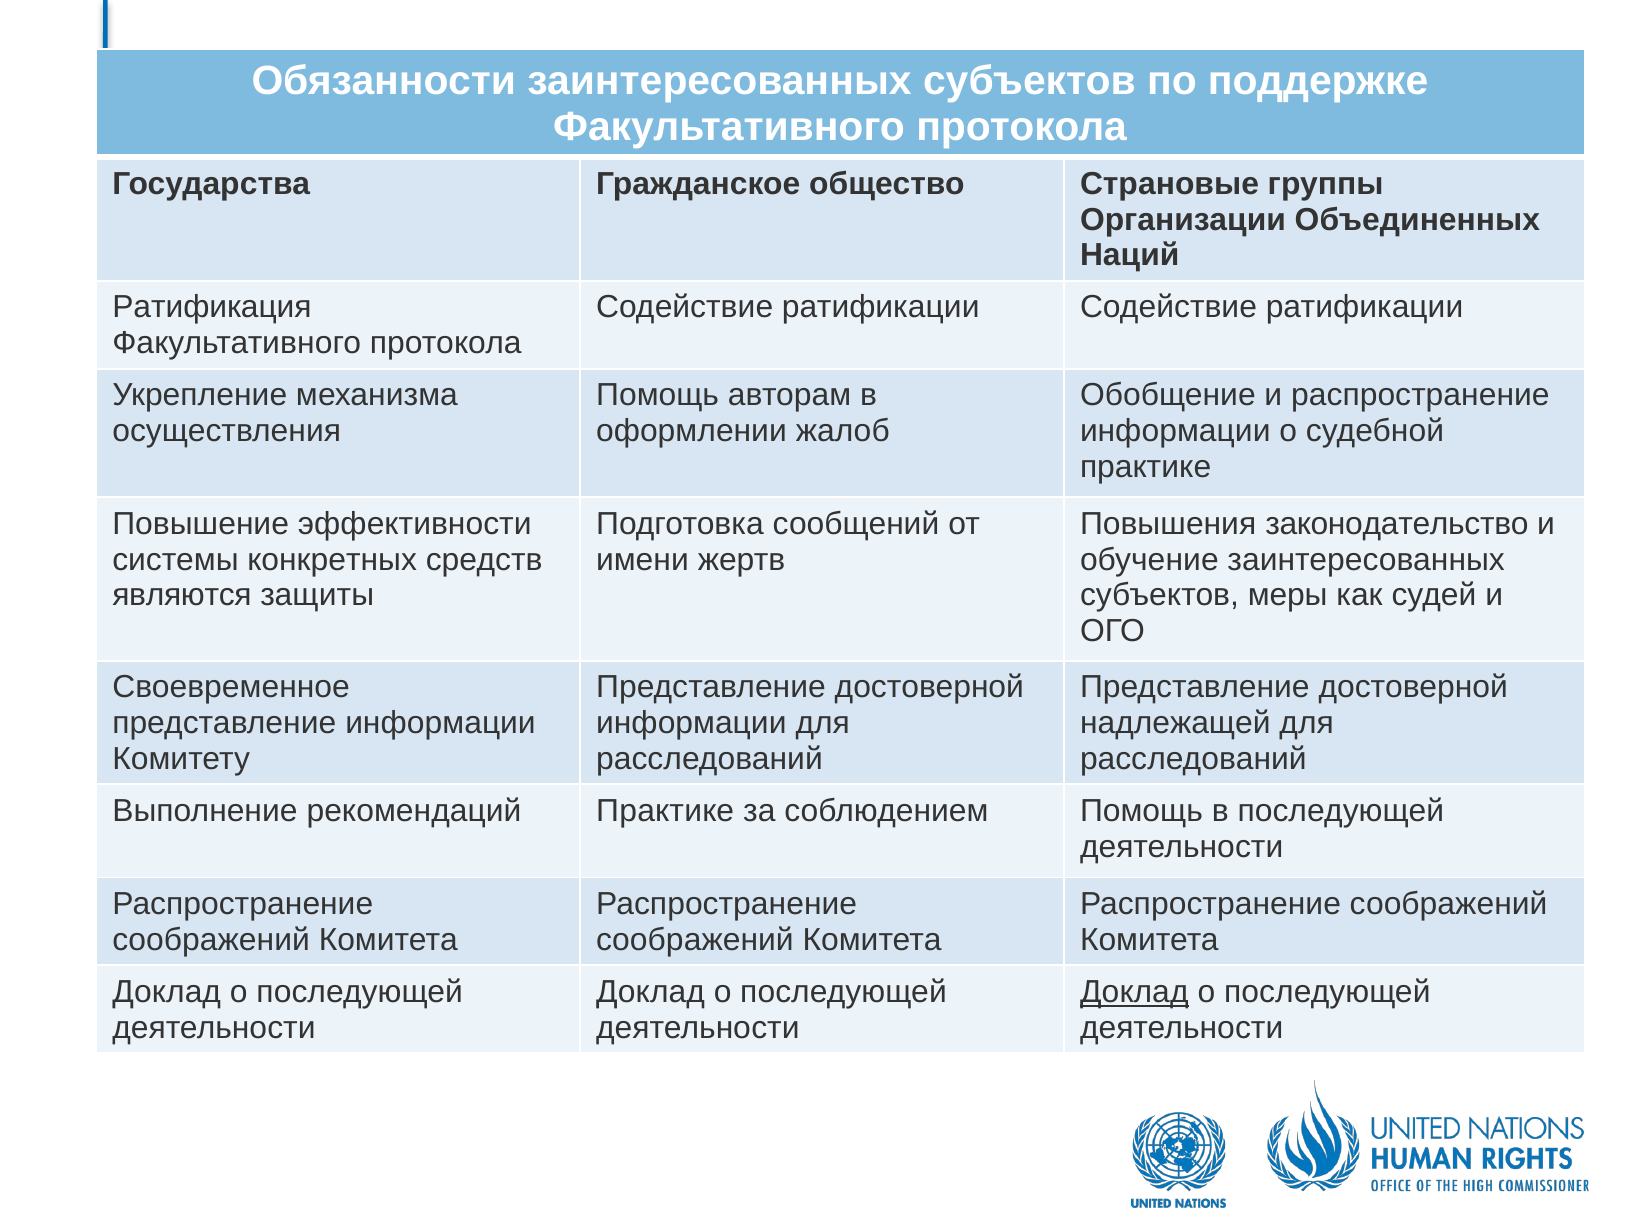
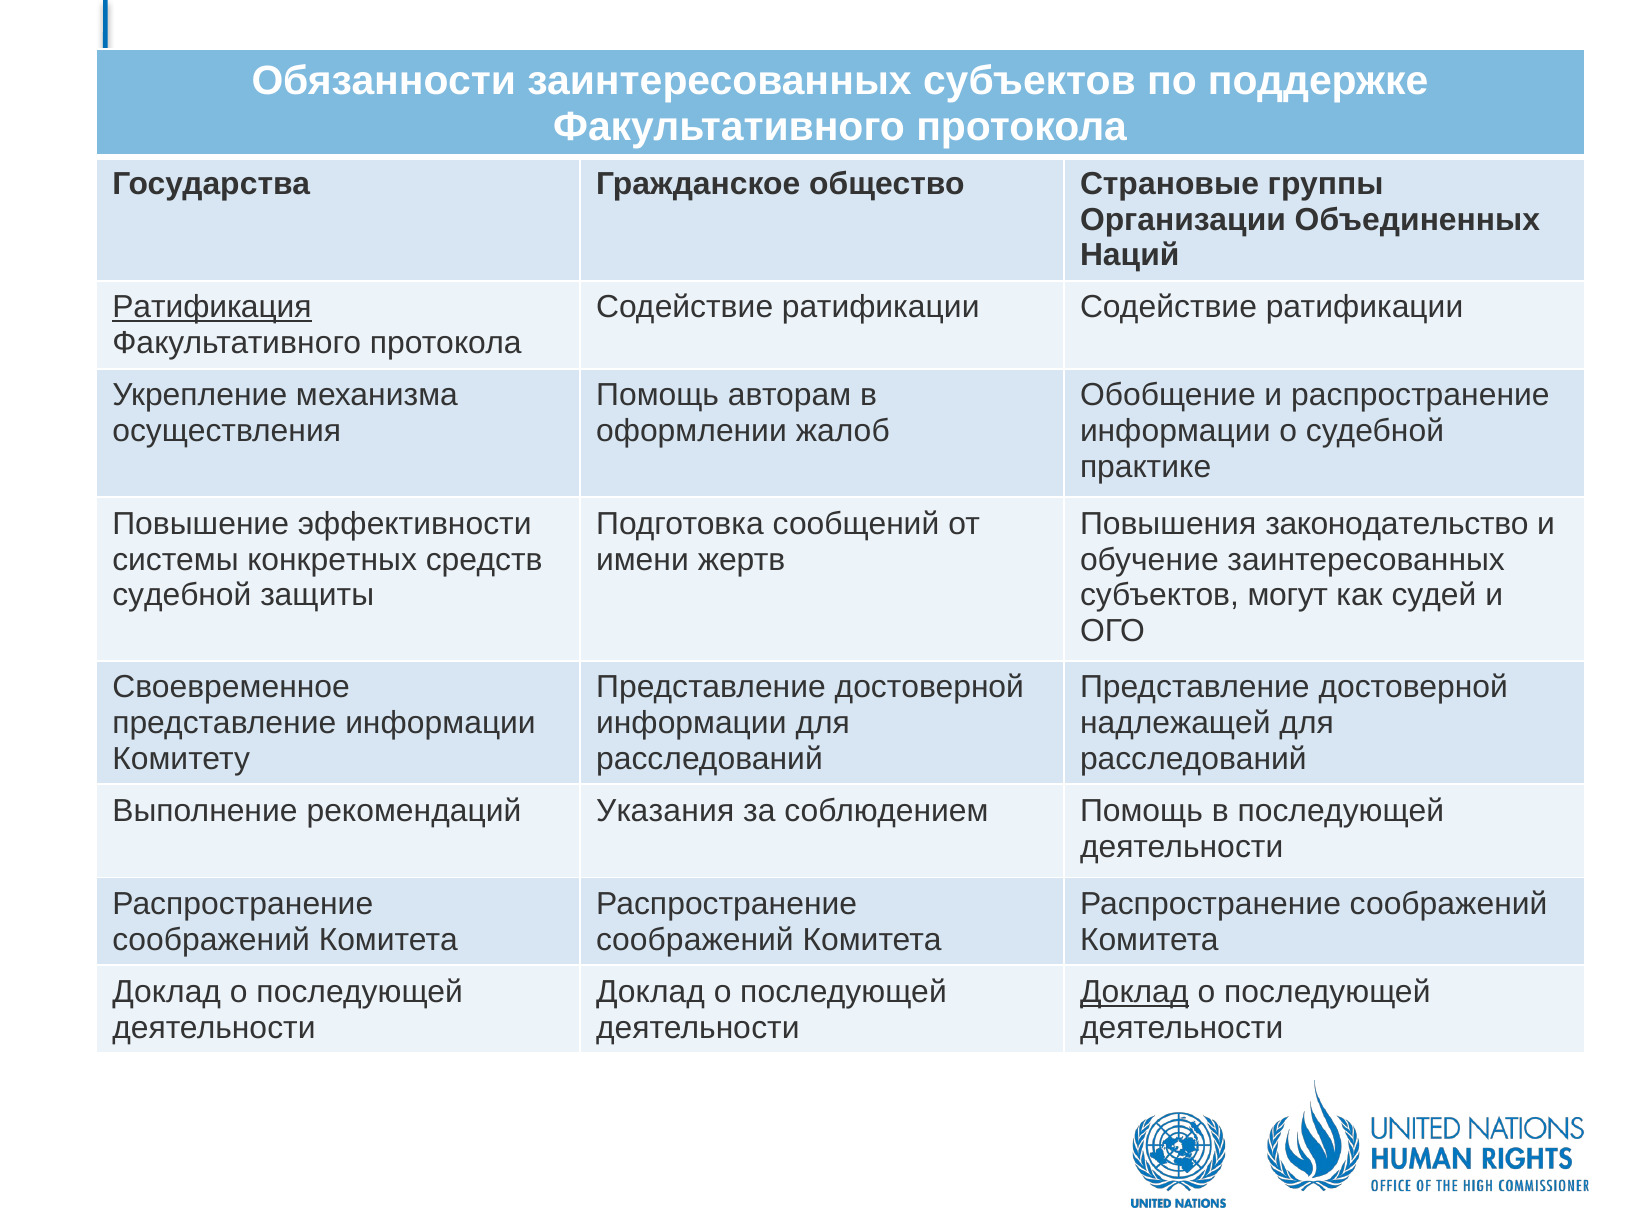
Ратификация underline: none -> present (212, 307)
являются: являются -> судебной (182, 595)
меры: меры -> могут (1288, 595)
рекомендаций Практике: Практике -> Указания (665, 811)
